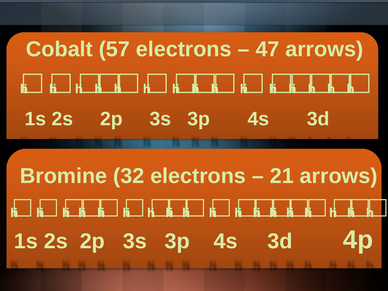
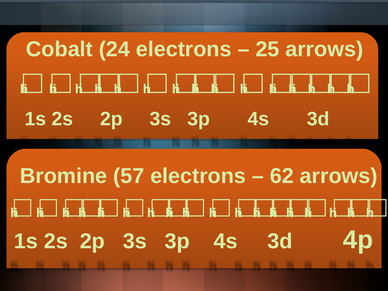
57: 57 -> 24 (114, 49)
47: 47 -> 25 (268, 49)
32: 32 -> 57 (129, 176)
21: 21 -> 62 (282, 176)
